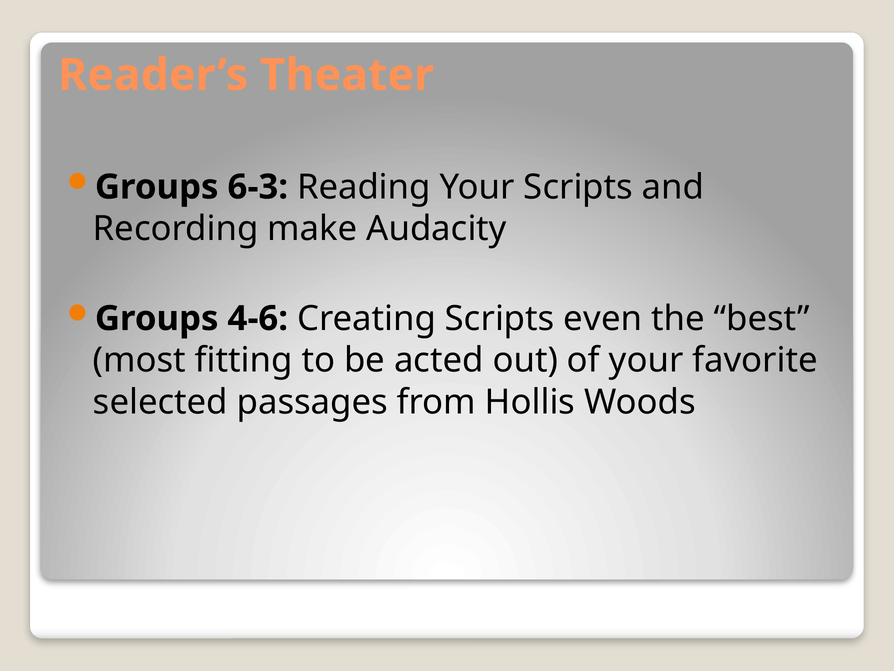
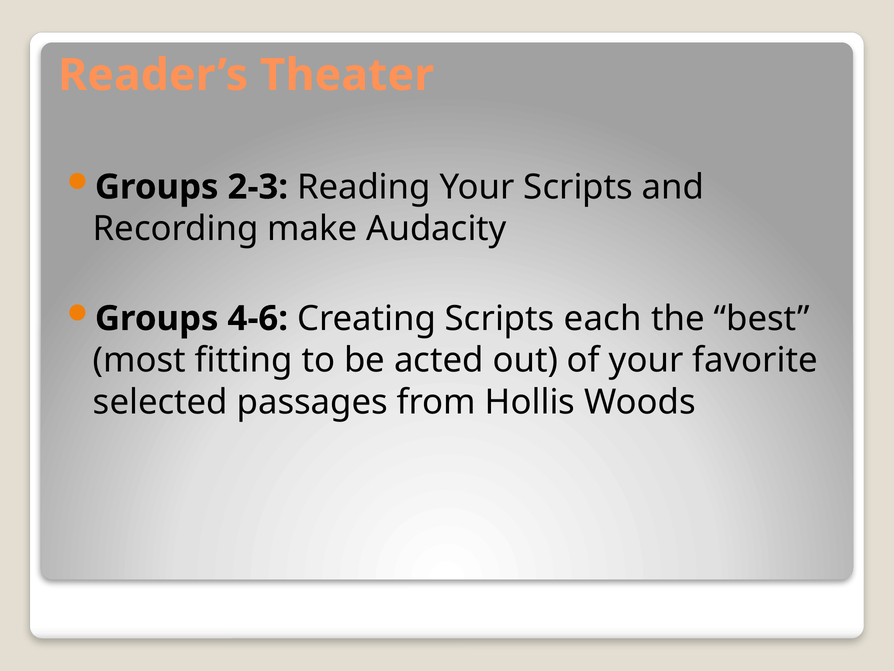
6-3: 6-3 -> 2-3 (258, 187)
even: even -> each (603, 318)
